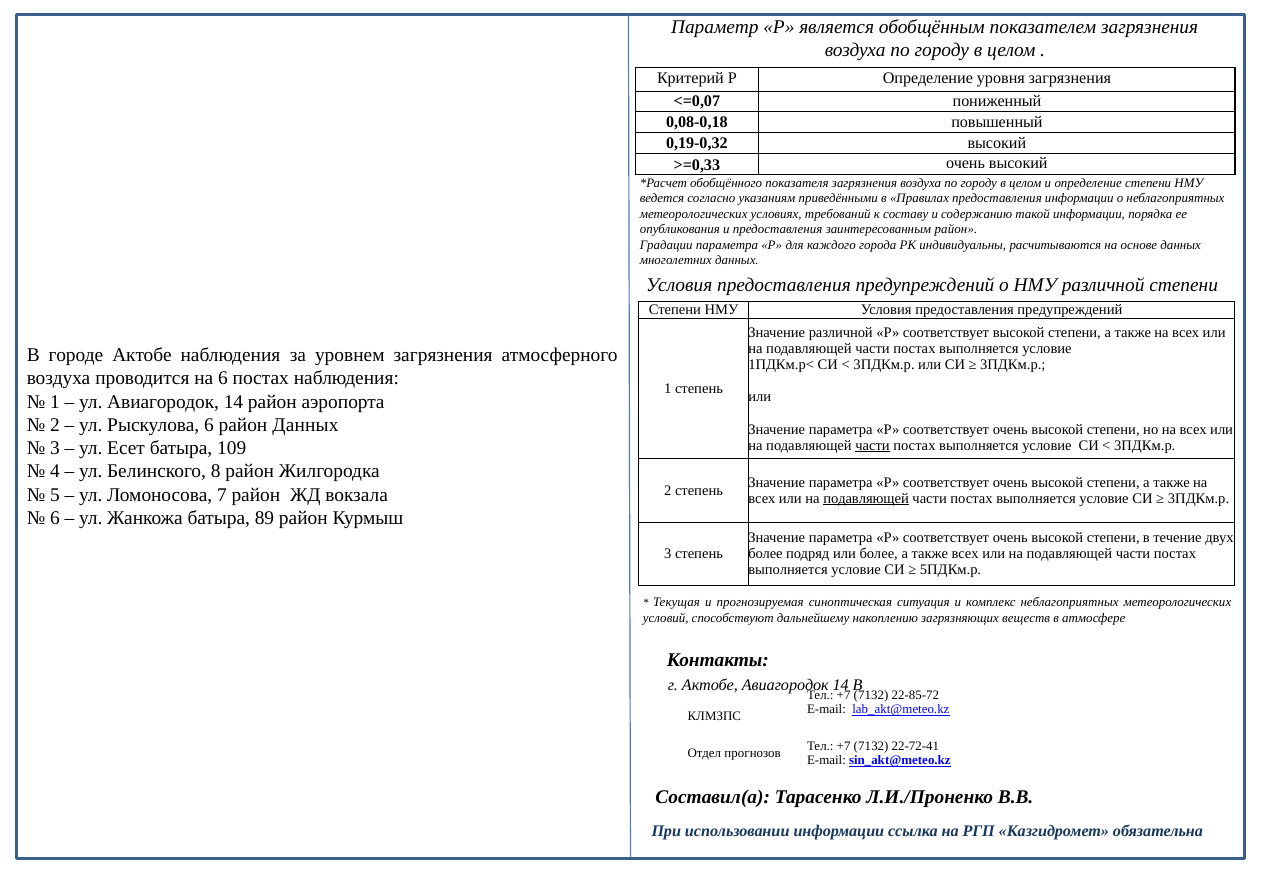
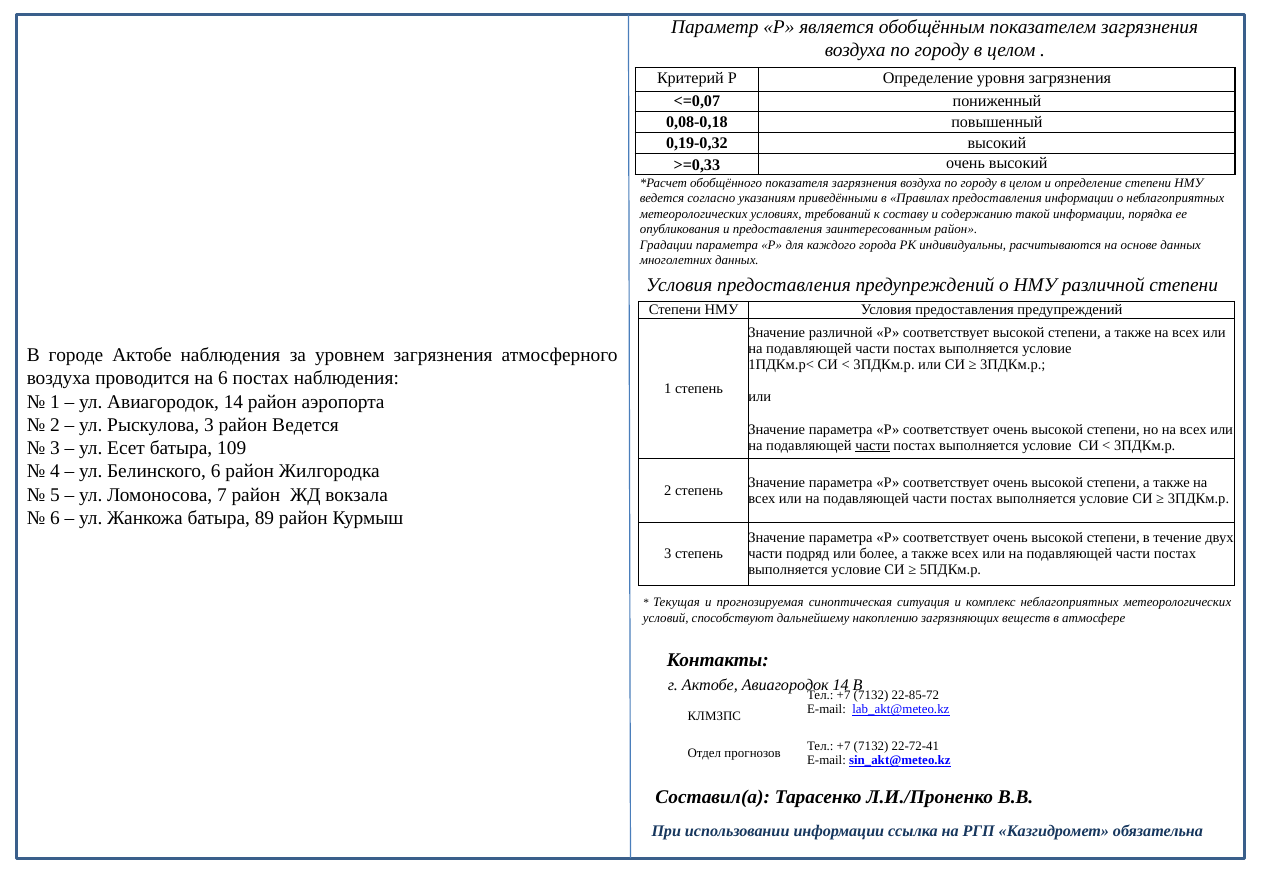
Рыскулова 6: 6 -> 3 (209, 425)
район Данных: Данных -> Ведется (306, 425)
Белинского 8: 8 -> 6 (216, 472)
подавляющей underline: present -> none (866, 499)
более: более -> части (765, 554)
